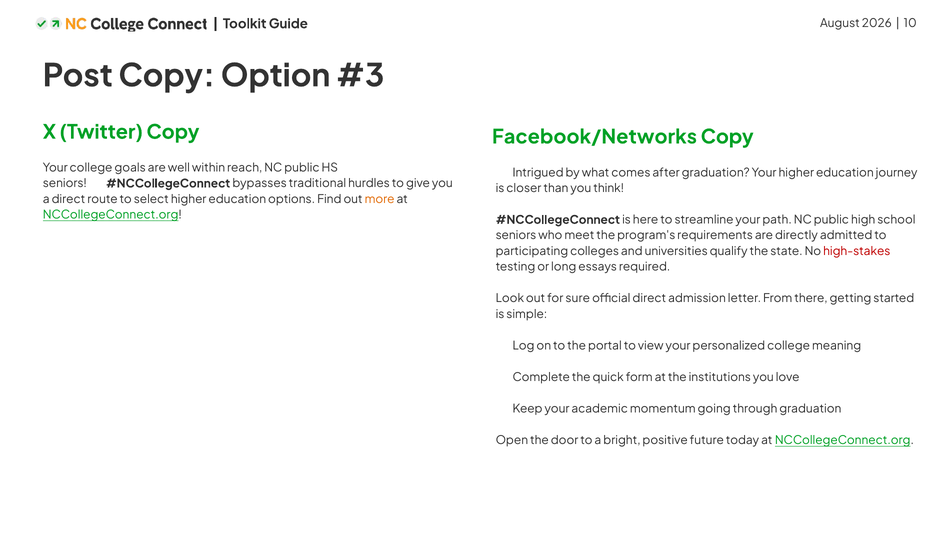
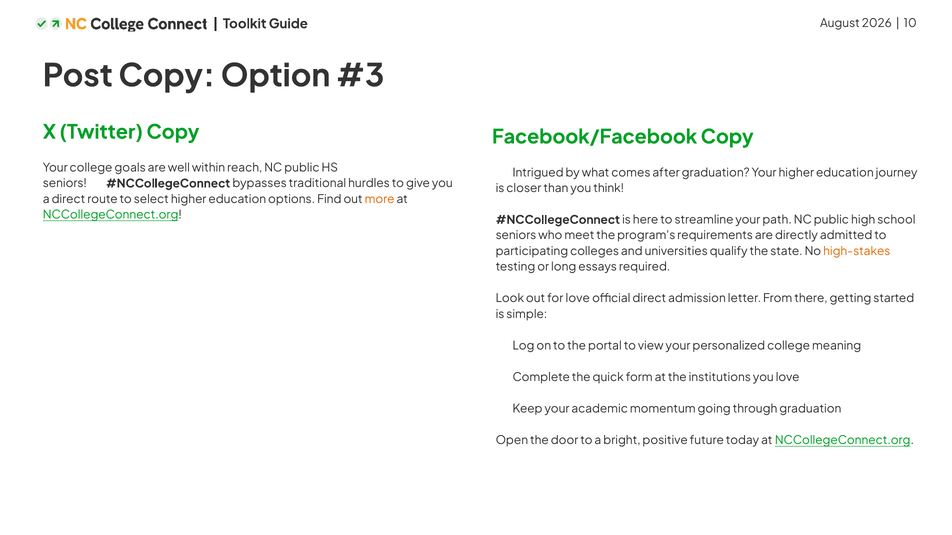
Facebook/Networks: Facebook/Networks -> Facebook/Facebook (595, 137)
high-stakes colour: red -> orange (857, 251)
for sure: sure -> love (578, 299)
